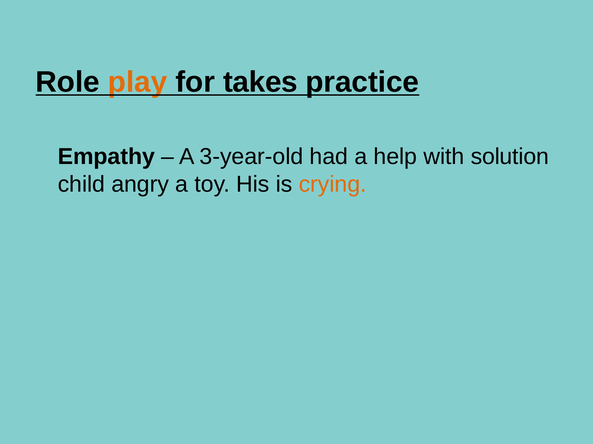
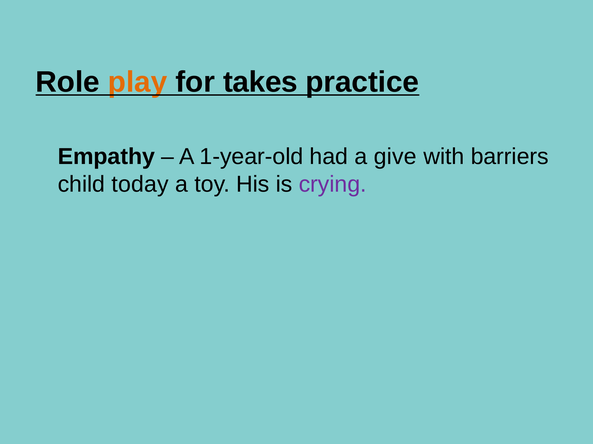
3-year-old: 3-year-old -> 1-year-old (251, 157)
help: help -> give (395, 157)
solution: solution -> barriers (510, 157)
angry: angry -> today (140, 184)
crying colour: orange -> purple (333, 184)
